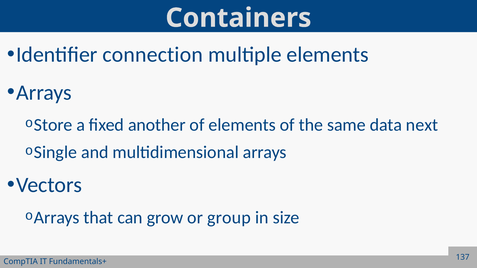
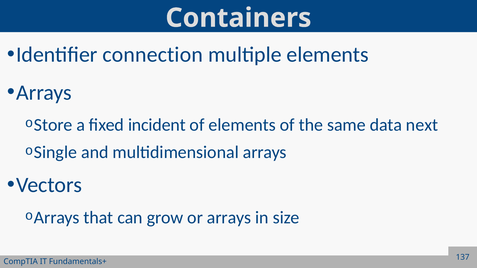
another: another -> incident (157, 125)
or group: group -> arrays (229, 218)
